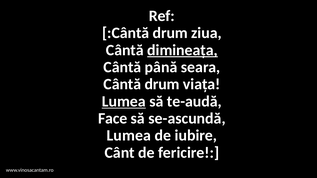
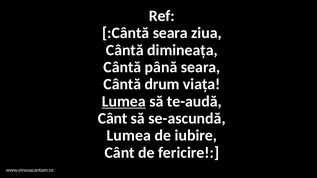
:Cântă drum: drum -> seara (170, 33)
dimineața underline: present -> none (182, 50)
Face: Face -> Cânt (113, 119)
